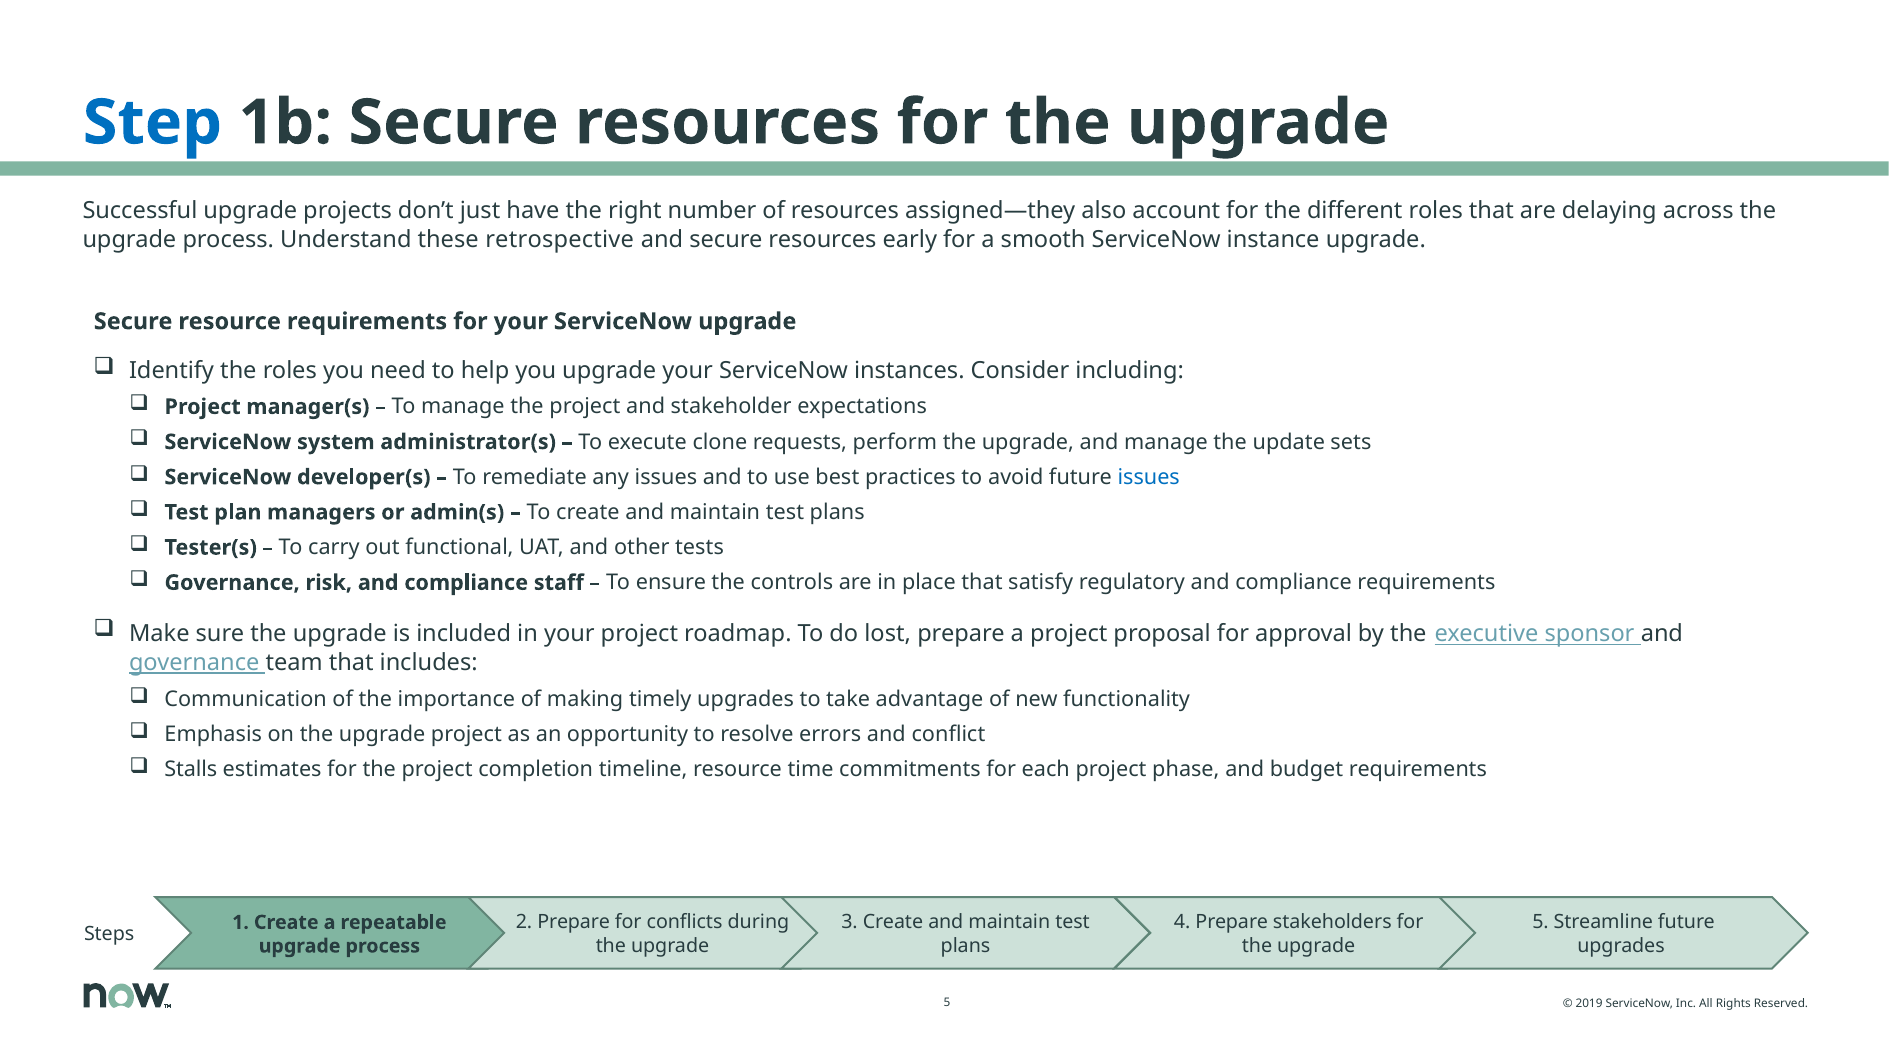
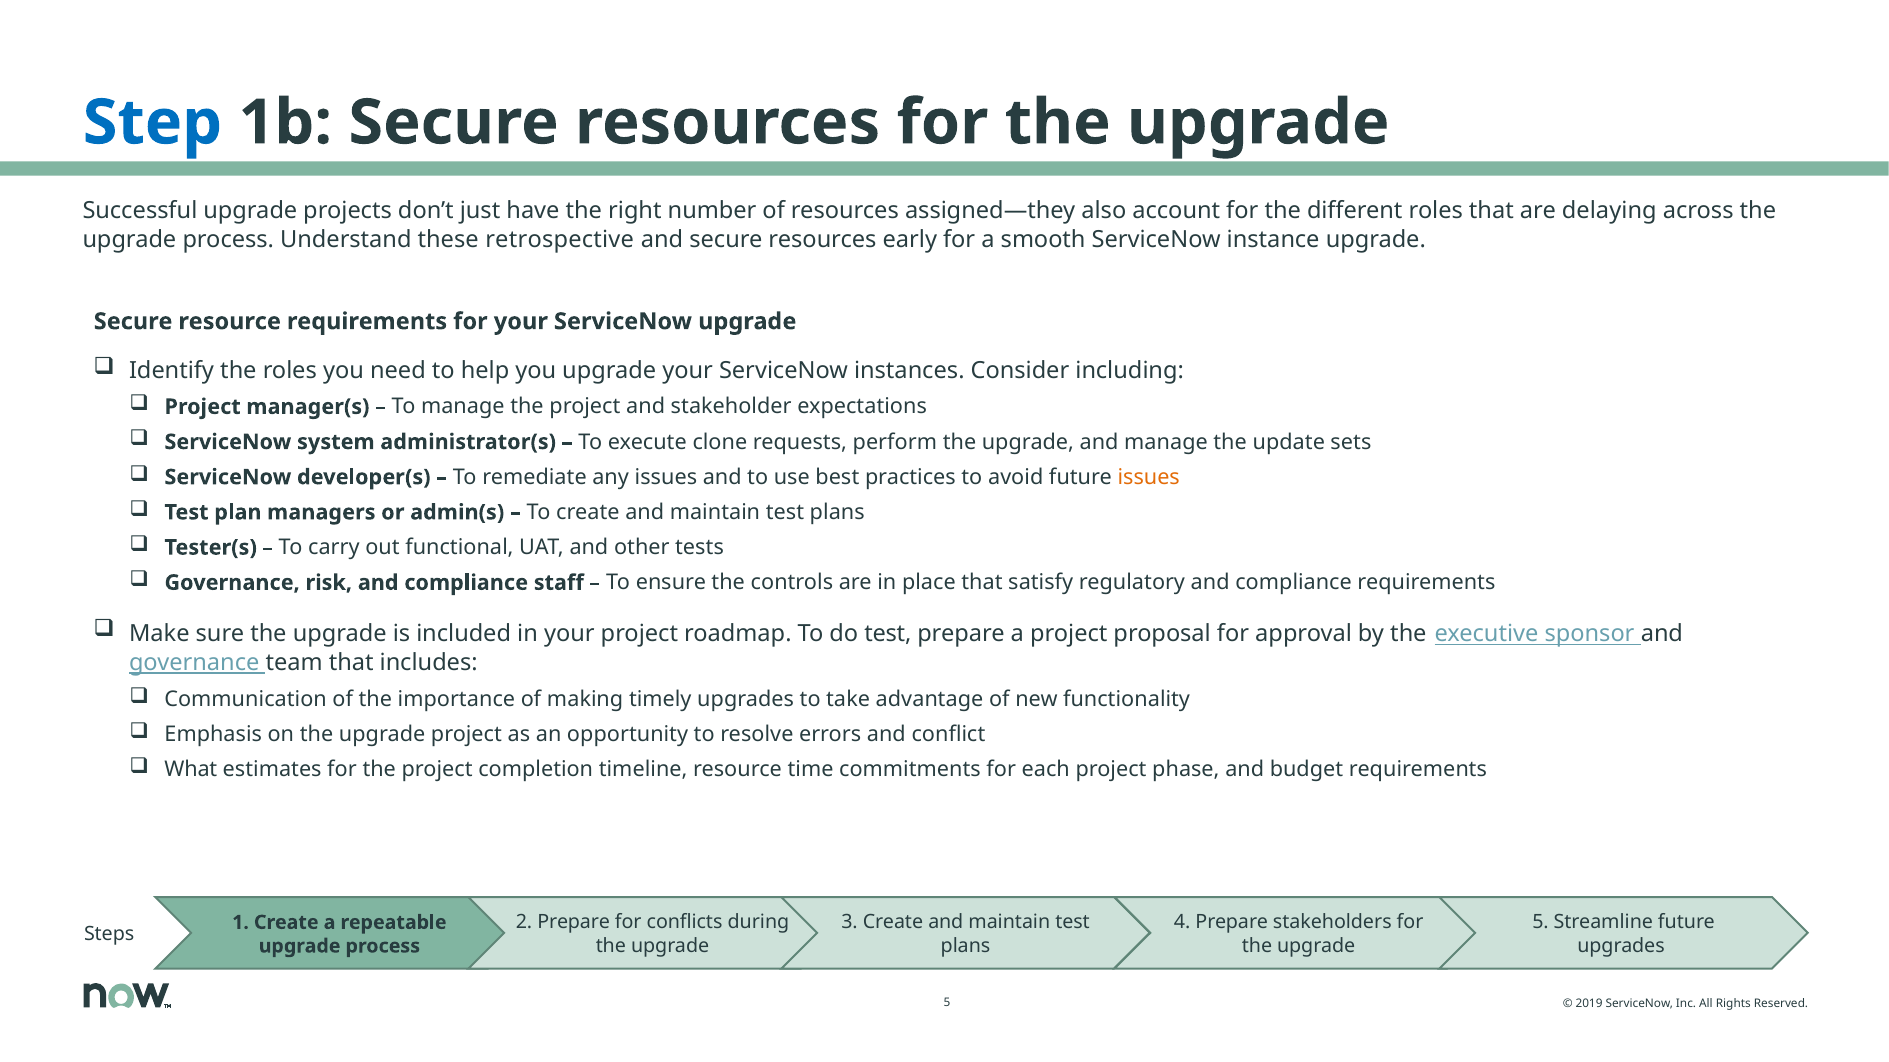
issues colour: blue -> orange (1149, 477)
do lost: lost -> test (888, 634)
Stalls: Stalls -> What (191, 770)
